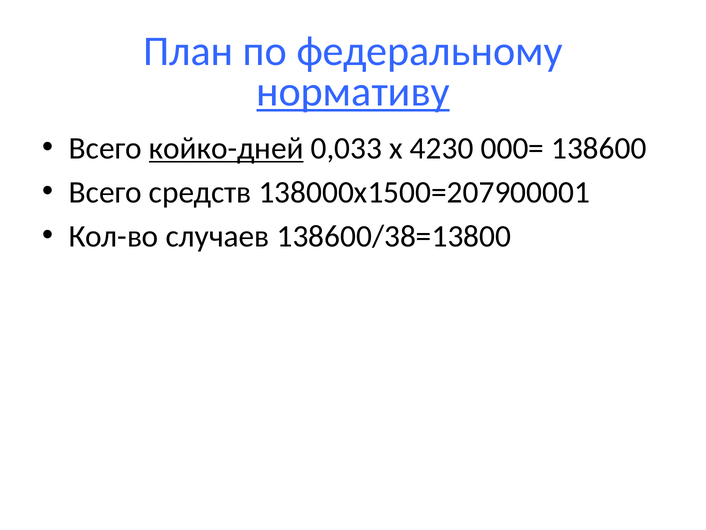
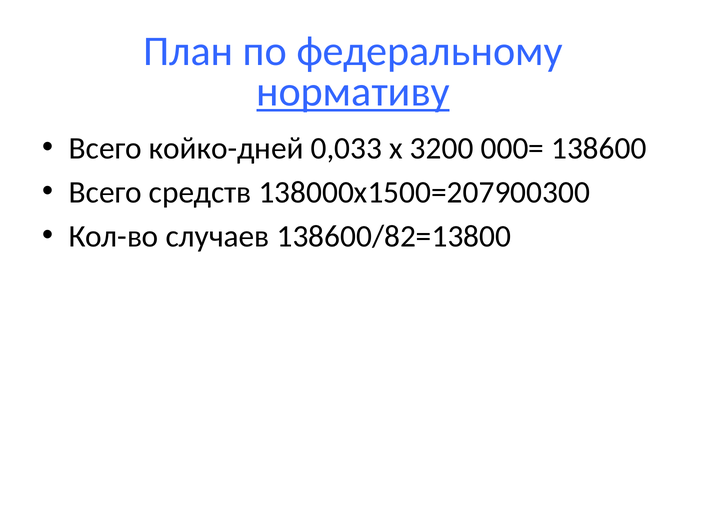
койко-дней underline: present -> none (226, 148)
4230: 4230 -> 3200 (442, 148)
138000х1500=207900001: 138000х1500=207900001 -> 138000х1500=207900300 (424, 192)
138600/38=13800: 138600/38=13800 -> 138600/82=13800 (394, 236)
